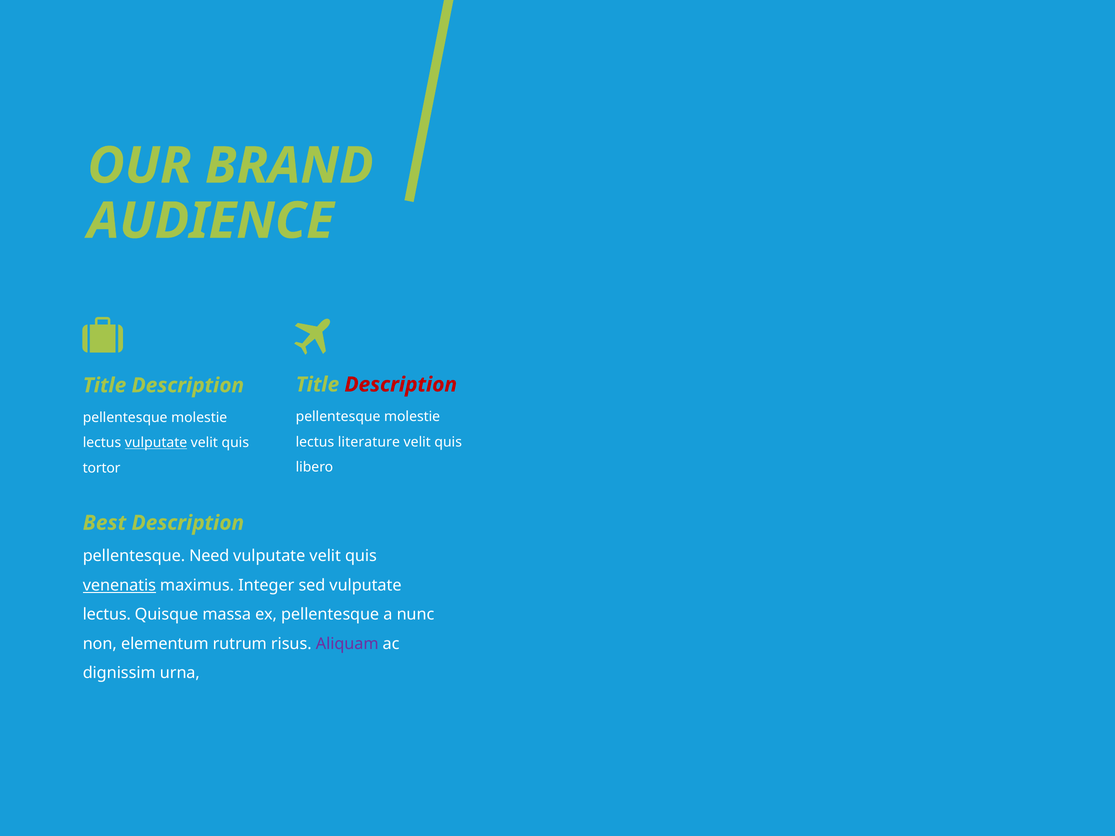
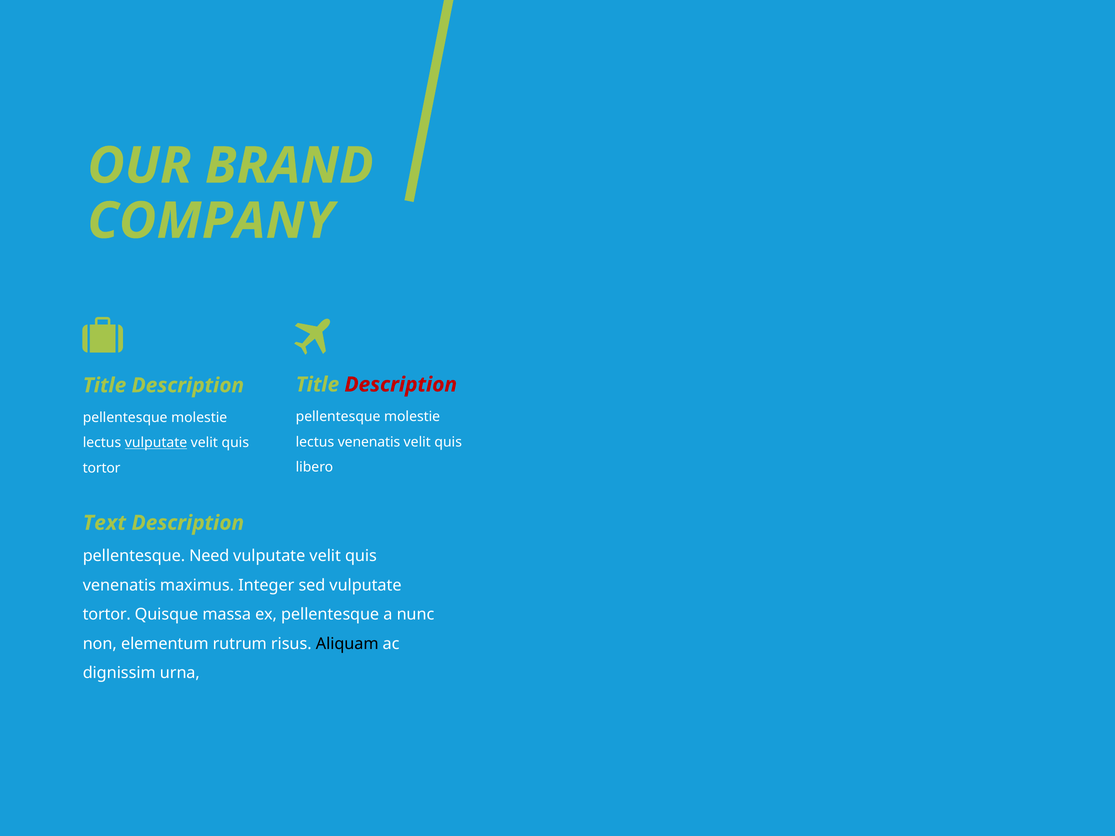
AUDIENCE: AUDIENCE -> COMPANY (210, 221)
lectus literature: literature -> venenatis (369, 442)
Best: Best -> Text (104, 523)
venenatis underline: present -> none (119, 586)
lectus: lectus -> tortor (107, 615)
Aliquam colour: purple -> black (347, 644)
